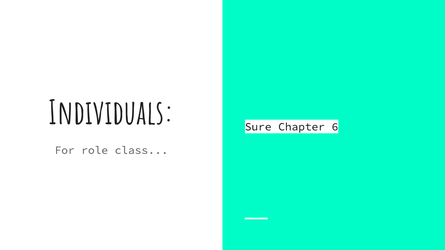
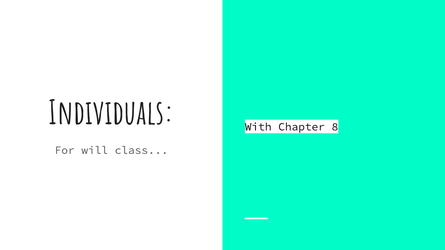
Sure: Sure -> With (258, 127)
6: 6 -> 8 (335, 127)
role: role -> will (95, 150)
